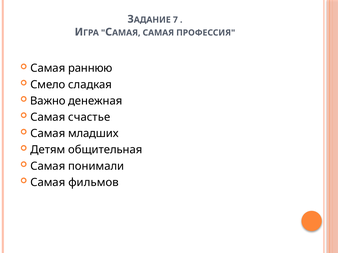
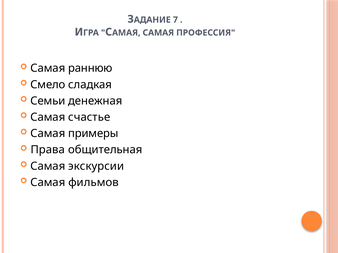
Важно: Важно -> Семьи (48, 101)
младших: младших -> примеры (93, 134)
Детям: Детям -> Права (48, 150)
понимали: понимали -> экскурсии (96, 166)
